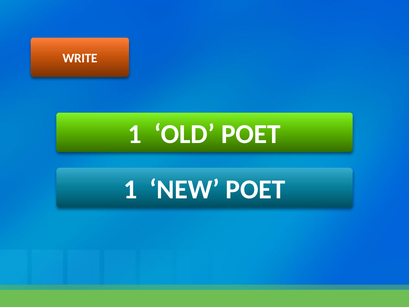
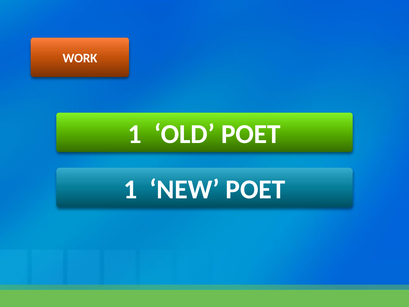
WRITE: WRITE -> WORK (80, 58)
